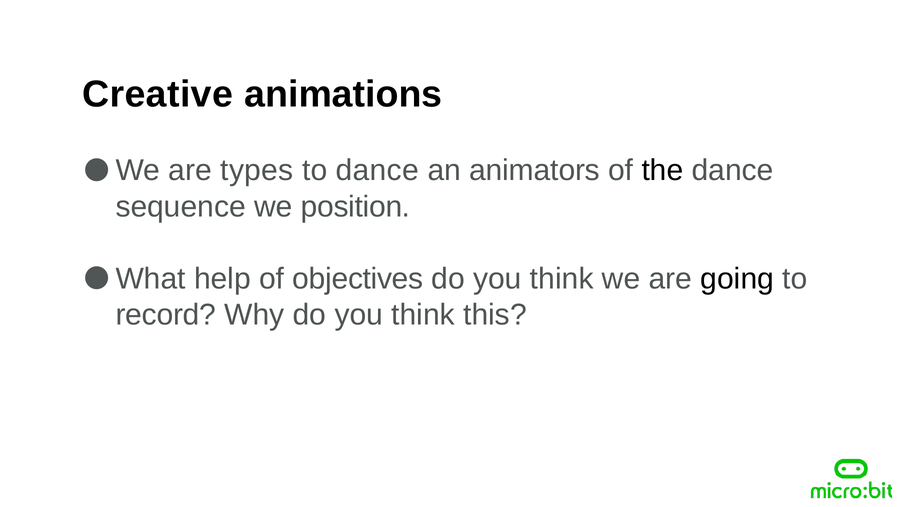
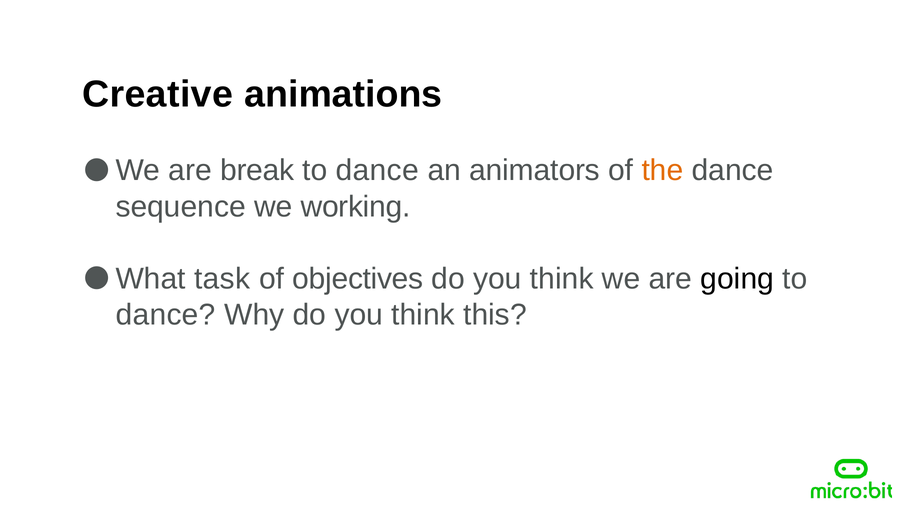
types: types -> break (257, 171)
the colour: black -> orange (662, 171)
position: position -> working (356, 207)
help: help -> task (222, 279)
record: record -> dance (166, 315)
